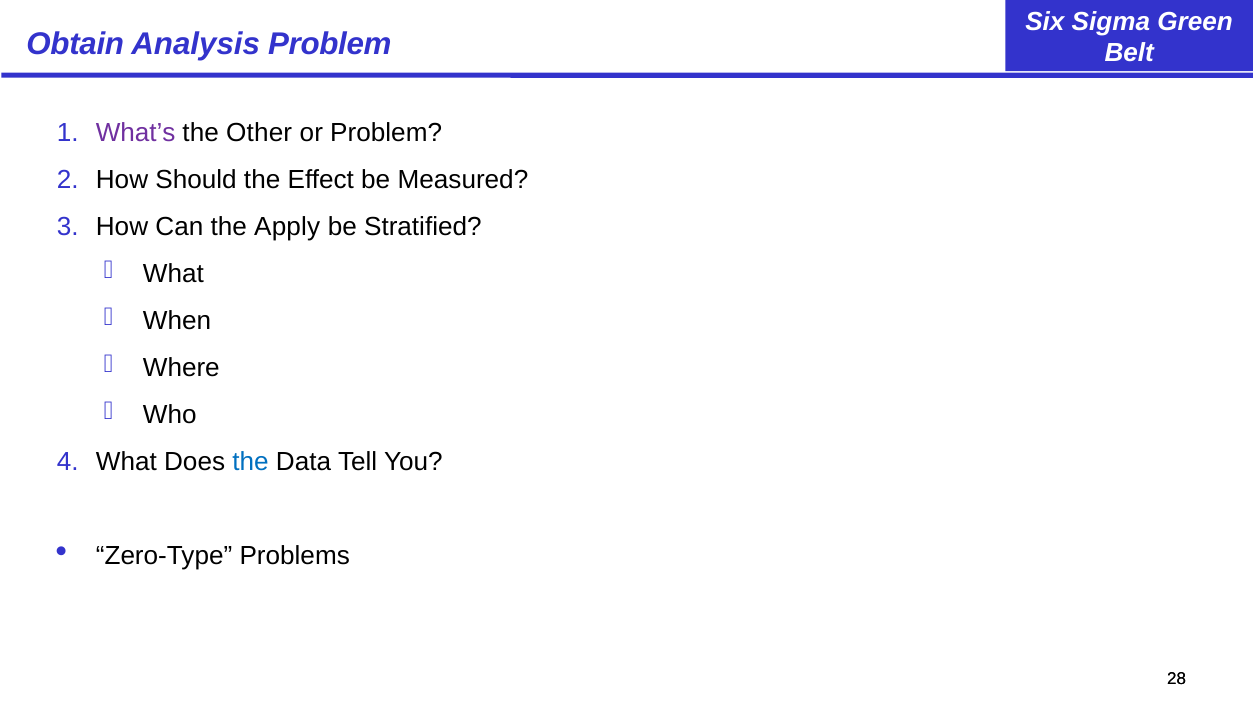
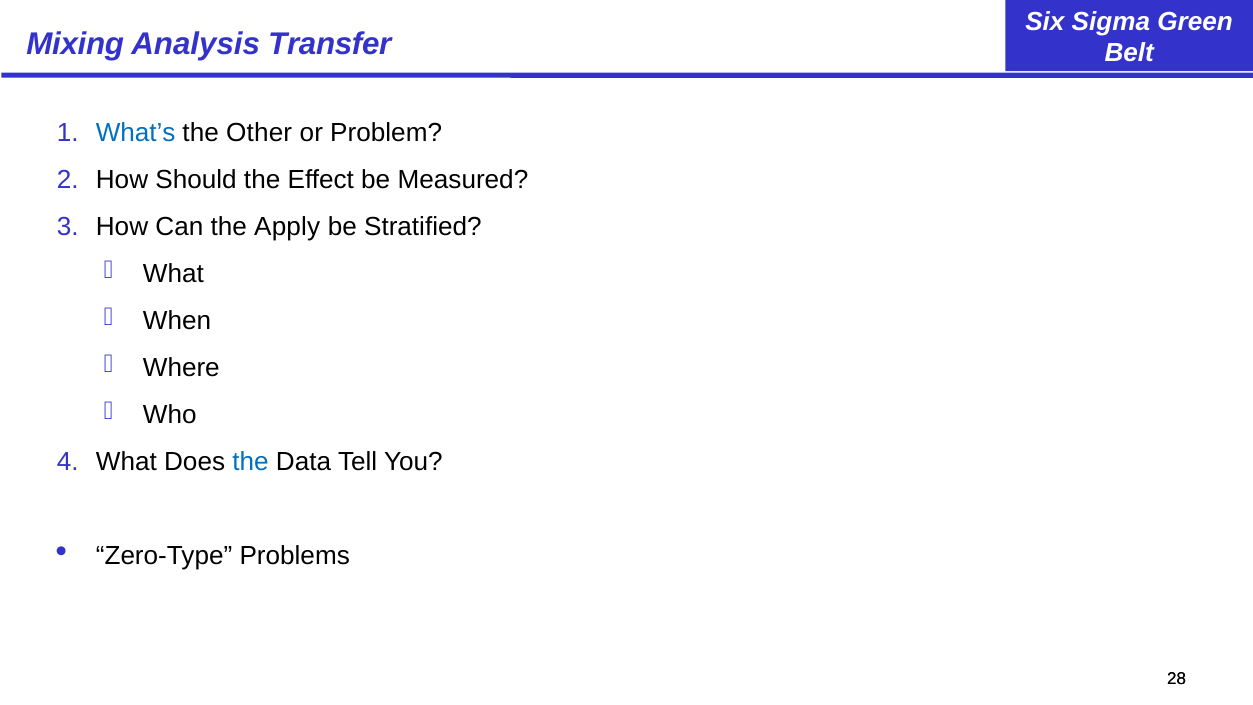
Obtain: Obtain -> Mixing (75, 44)
Analysis Problem: Problem -> Transfer (330, 44)
What’s colour: purple -> blue (136, 133)
